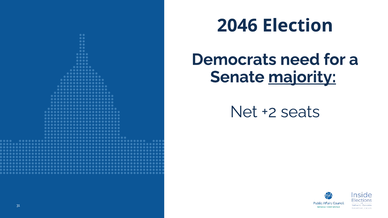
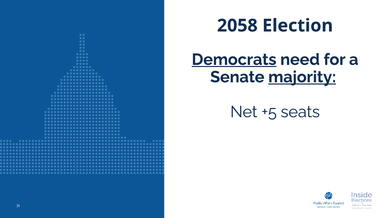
2046: 2046 -> 2058 (237, 26)
Democrats underline: none -> present (234, 60)
+2: +2 -> +5 (269, 112)
